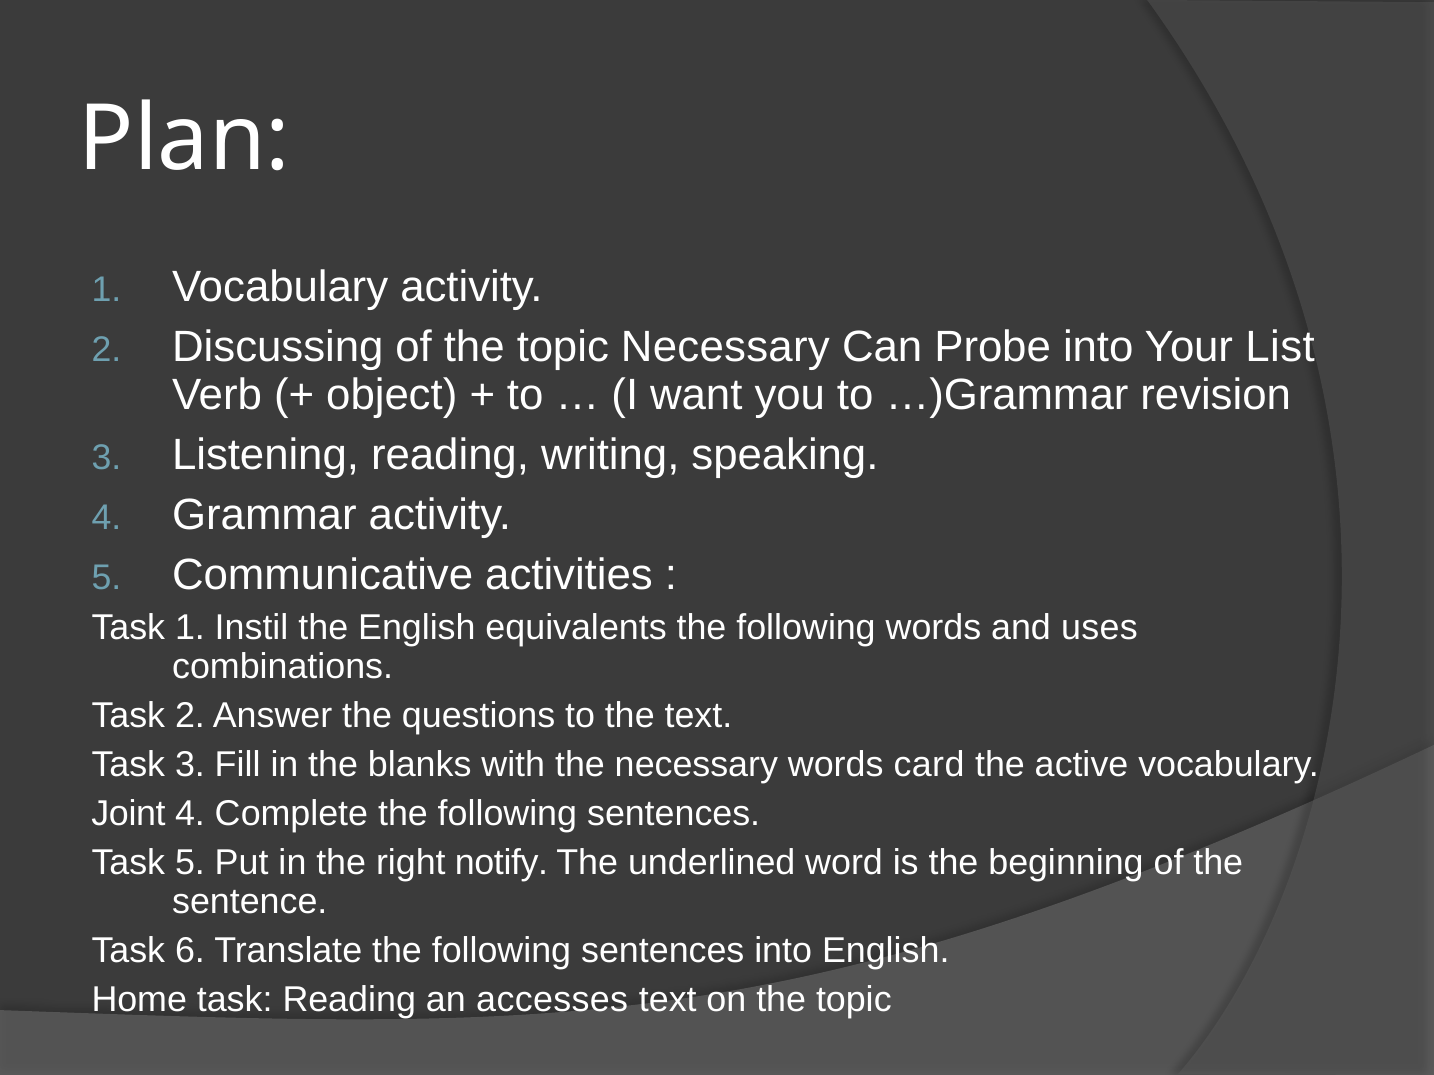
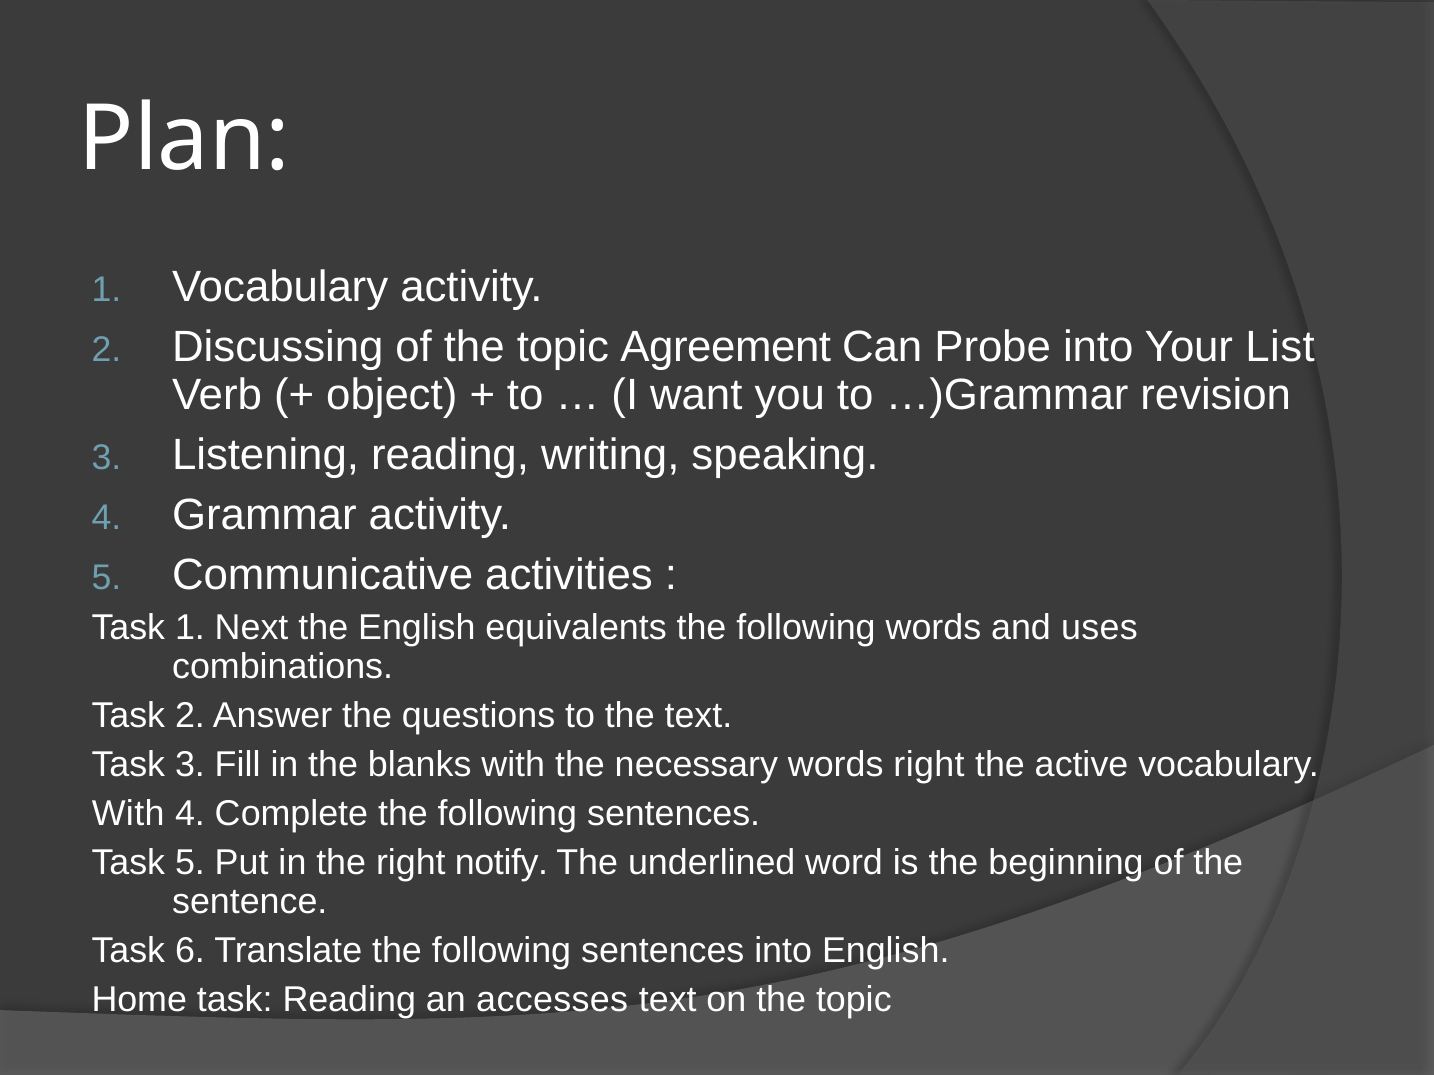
topic Necessary: Necessary -> Agreement (726, 348)
Instil: Instil -> Next (252, 628)
words card: card -> right (929, 765)
Joint: Joint -> With (128, 814)
